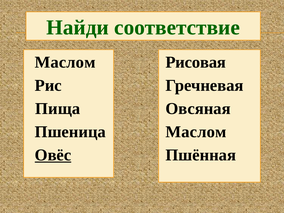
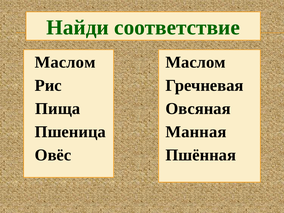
Рисовая: Рисовая -> Маслом (196, 62)
Маслом: Маслом -> Манная (196, 132)
Овёс underline: present -> none (53, 155)
